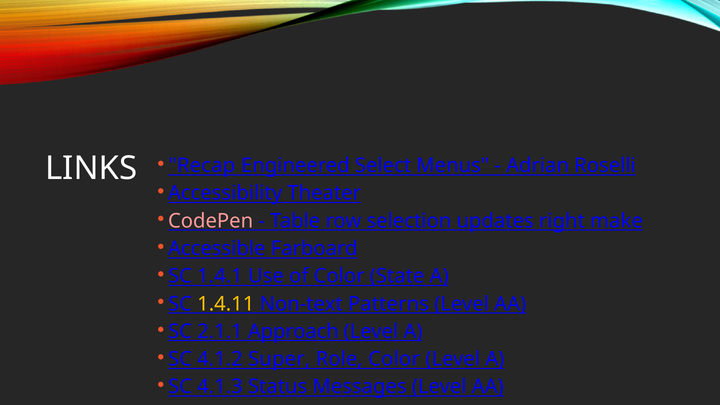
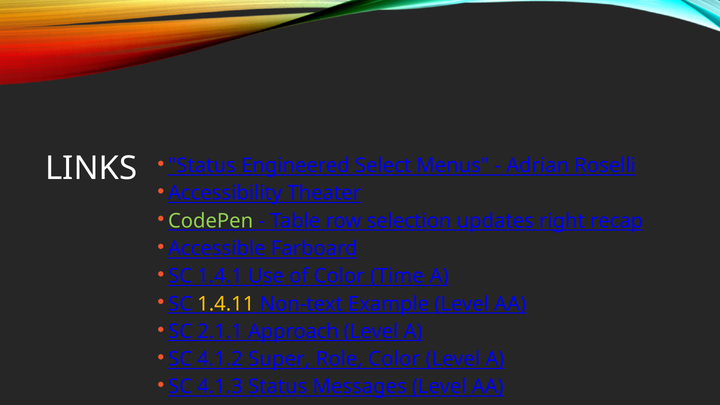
Recap: Recap -> Status (202, 166)
CodePen colour: pink -> light green (211, 221)
make: make -> recap (617, 221)
State: State -> Time (397, 276)
Patterns: Patterns -> Example (389, 304)
